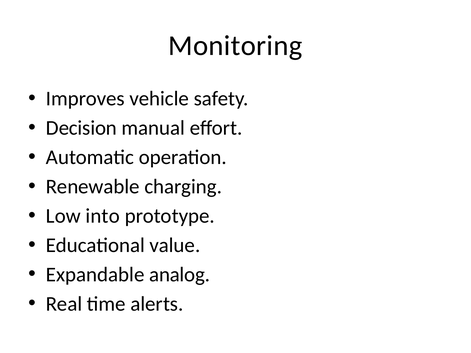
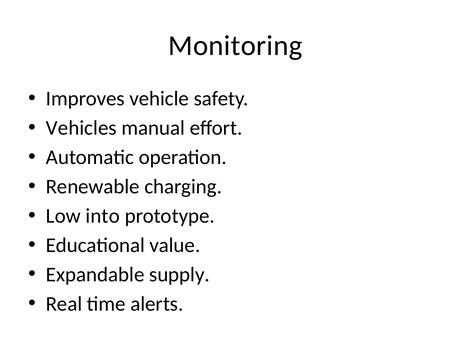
Decision: Decision -> Vehicles (81, 128)
analog: analog -> supply (179, 275)
